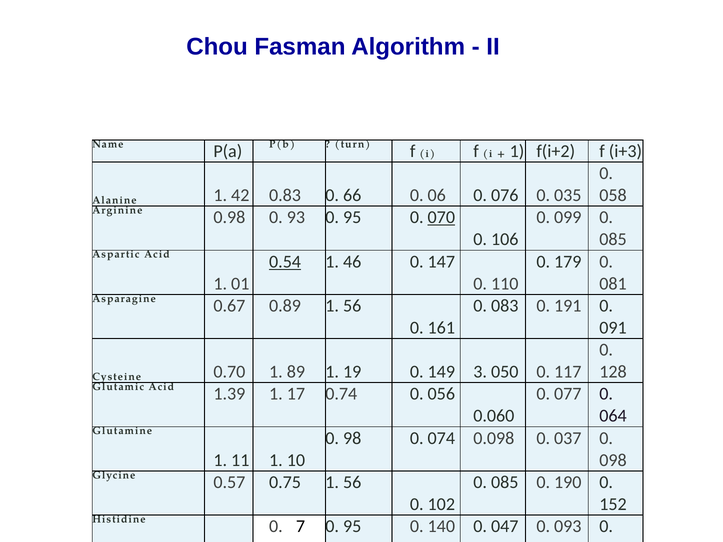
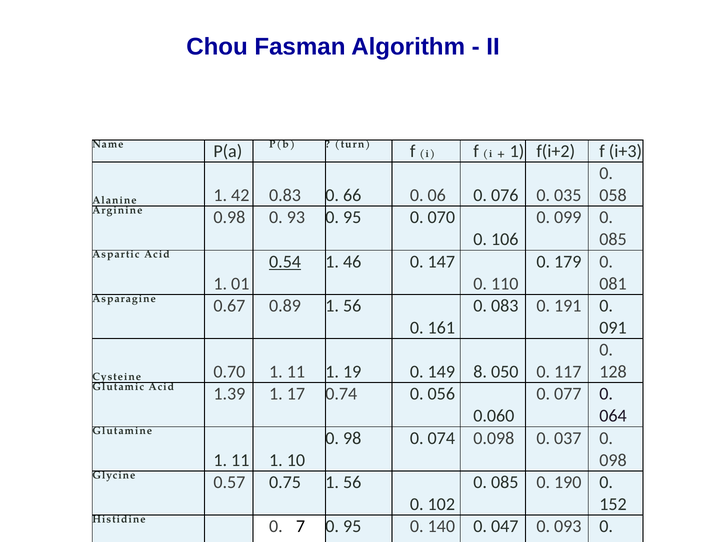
070 underline: present -> none (441, 218)
0.70 1 89: 89 -> 11 (296, 372)
3: 3 -> 8 (480, 372)
